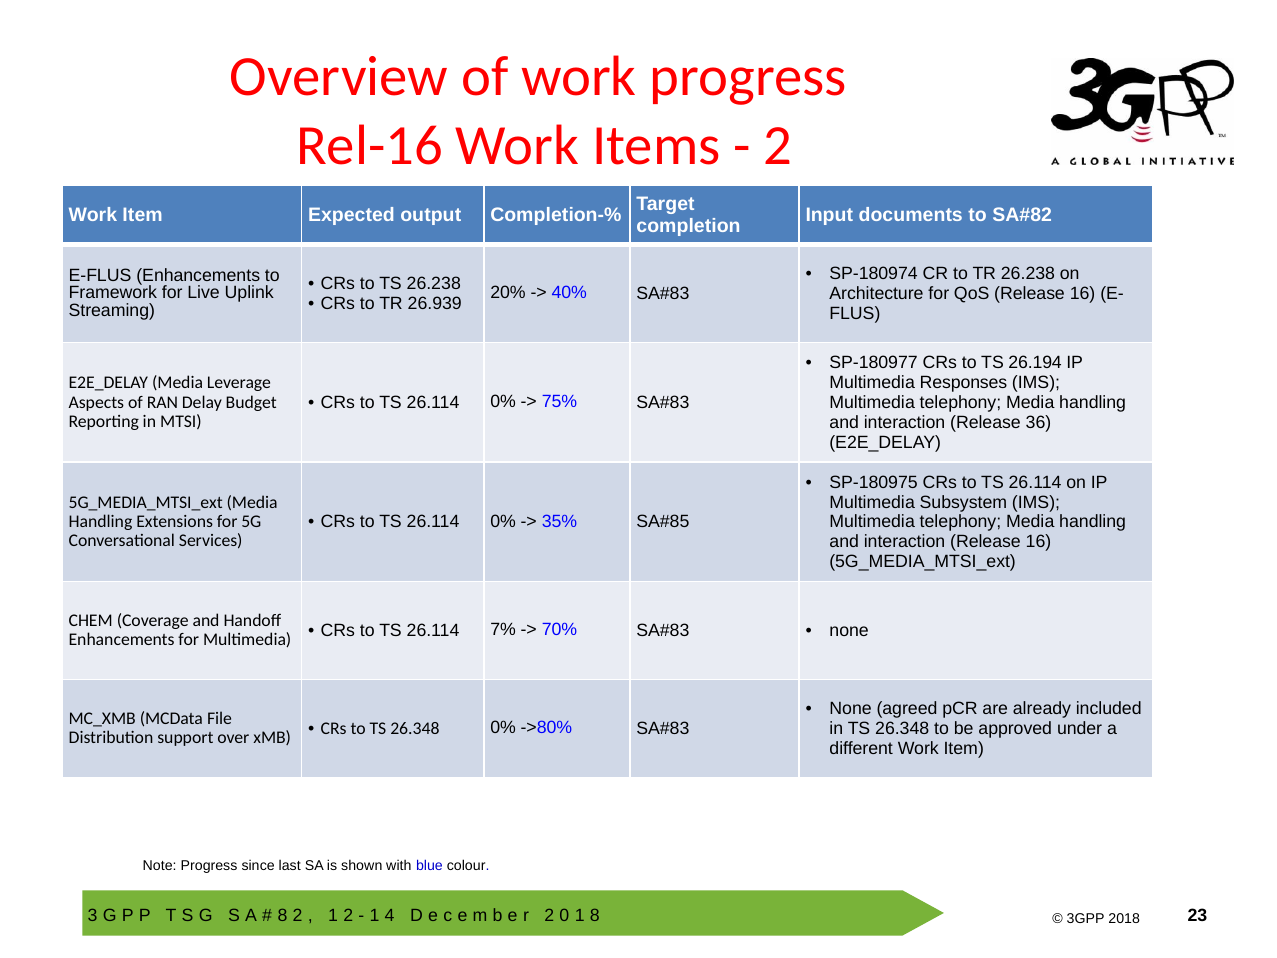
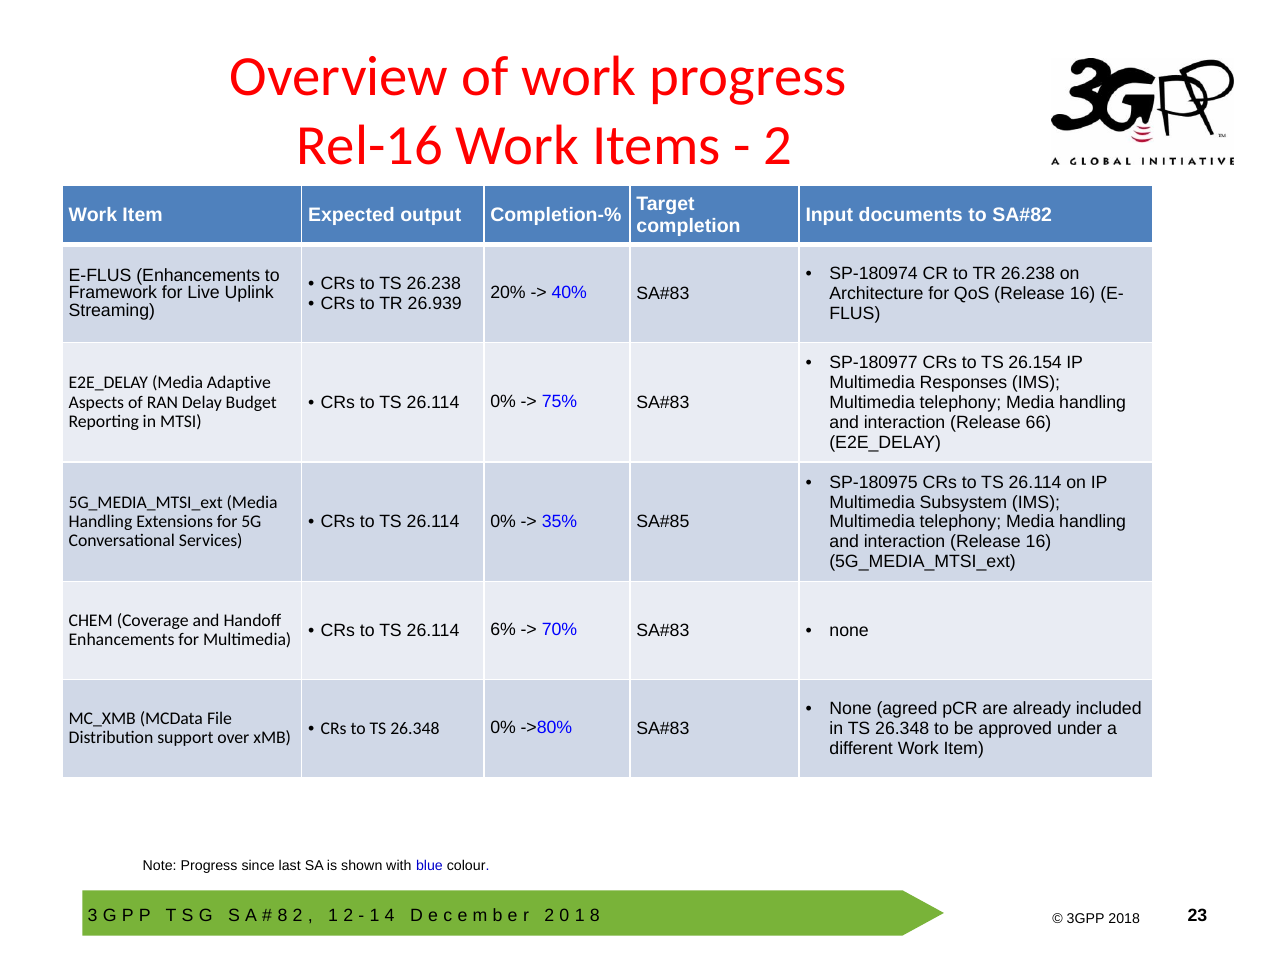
26.194: 26.194 -> 26.154 (1035, 363)
Leverage: Leverage -> Adaptive (239, 383)
36: 36 -> 66 (1039, 422)
7%: 7% -> 6% (503, 630)
